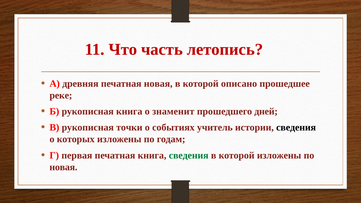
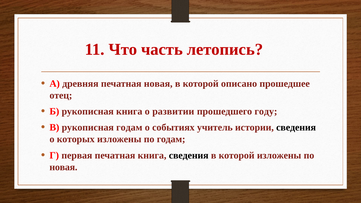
реке: реке -> отец (61, 95)
знаменит: знаменит -> развитии (173, 111)
дней: дней -> году (266, 111)
рукописная точки: точки -> годам (129, 128)
сведения colour: green -> black (189, 155)
